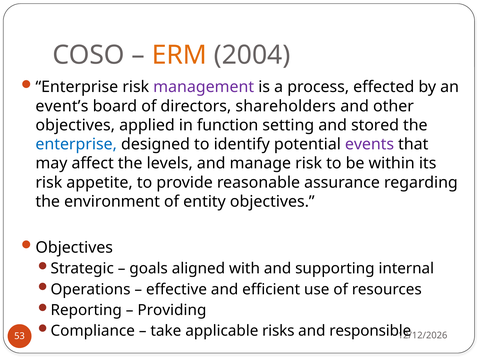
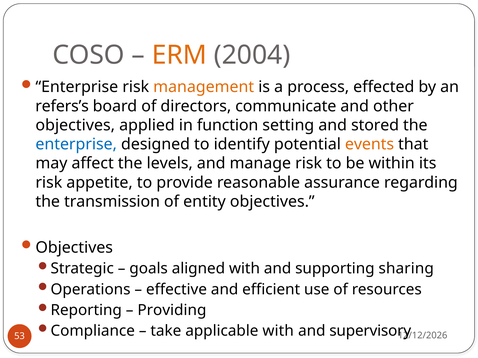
management colour: purple -> orange (204, 87)
event’s: event’s -> refers’s (62, 106)
shareholders: shareholders -> communicate (286, 106)
events colour: purple -> orange (370, 145)
environment: environment -> transmission (112, 202)
internal: internal -> sharing (406, 269)
applicable risks: risks -> with (278, 331)
responsible: responsible -> supervisory (370, 331)
